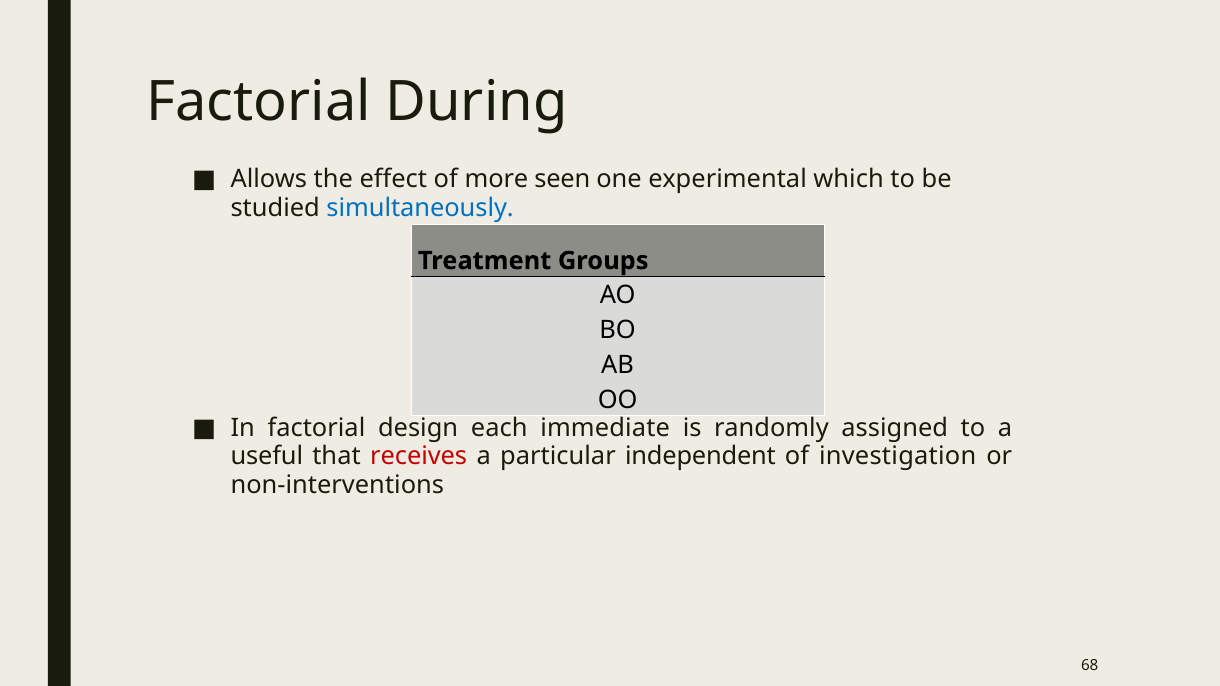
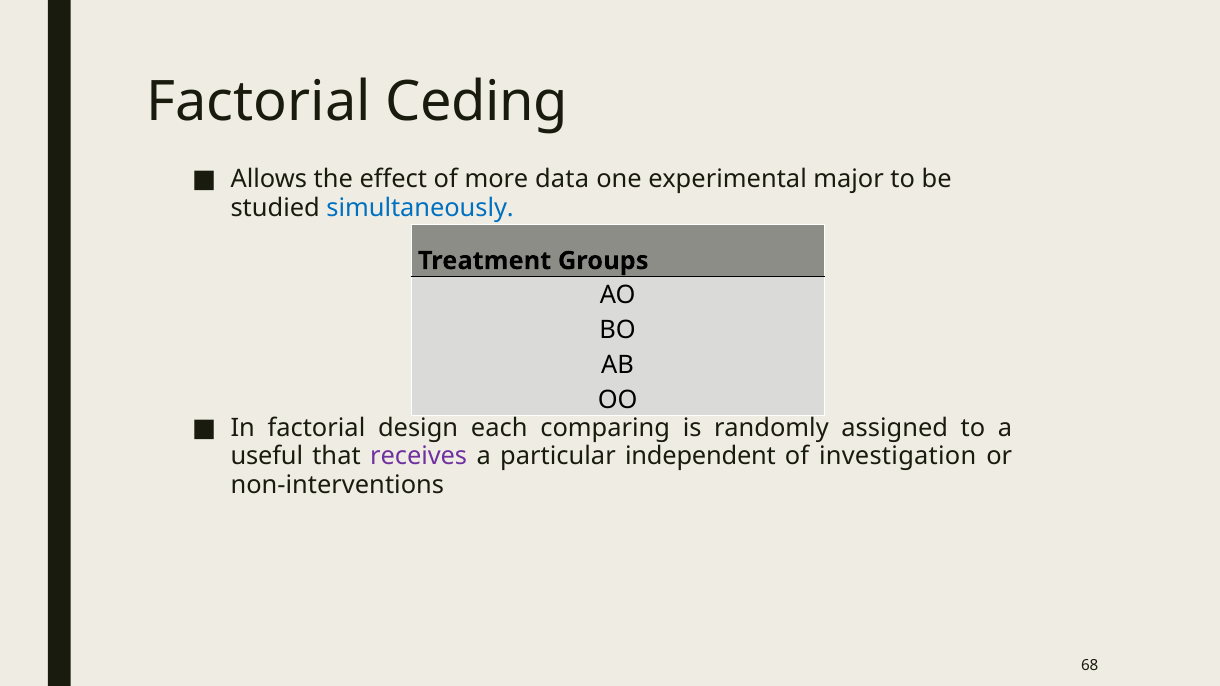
During: During -> Ceding (477, 103)
seen: seen -> data (562, 179)
which: which -> major (849, 179)
immediate: immediate -> comparing (605, 428)
receives colour: red -> purple (419, 457)
